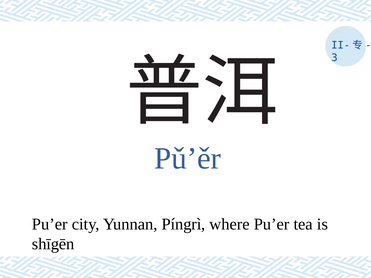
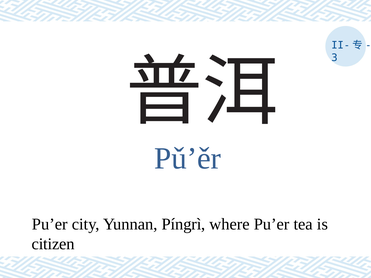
shīgēn: shīgēn -> citizen (53, 244)
